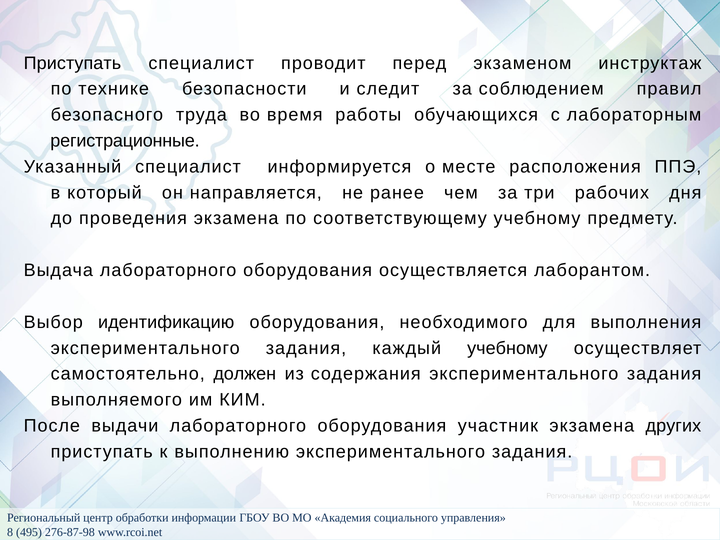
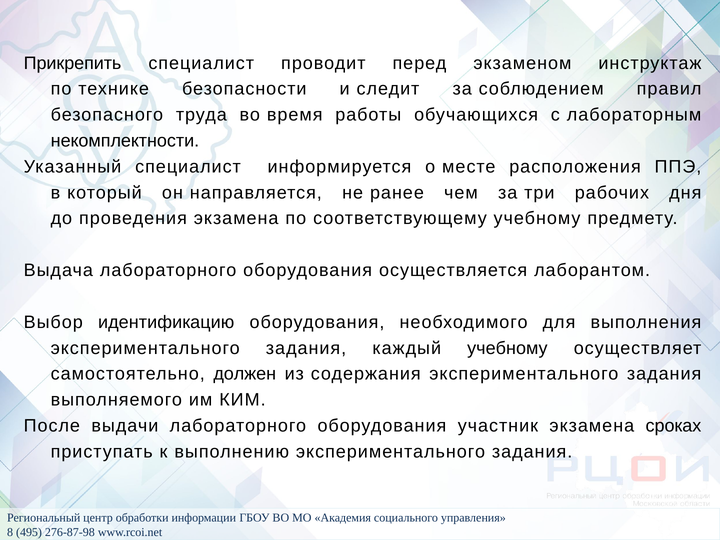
Приступать: Приступать -> Прикрепить (73, 63)
регистрационные: регистрационные -> некомплектности (125, 141)
других: других -> сроках (673, 426)
